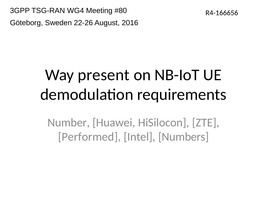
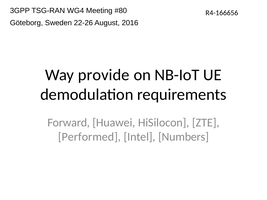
present: present -> provide (104, 75)
Number: Number -> Forward (69, 123)
